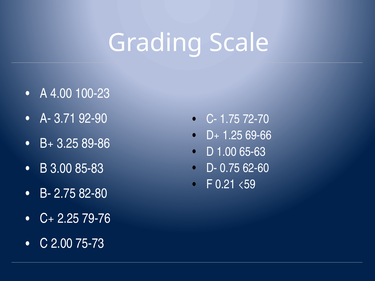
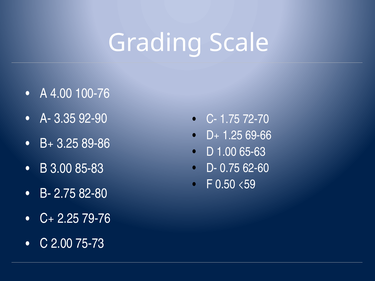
100-23: 100-23 -> 100-76 (92, 93)
3.71: 3.71 -> 3.35 (65, 119)
0.21: 0.21 -> 0.50 (225, 184)
